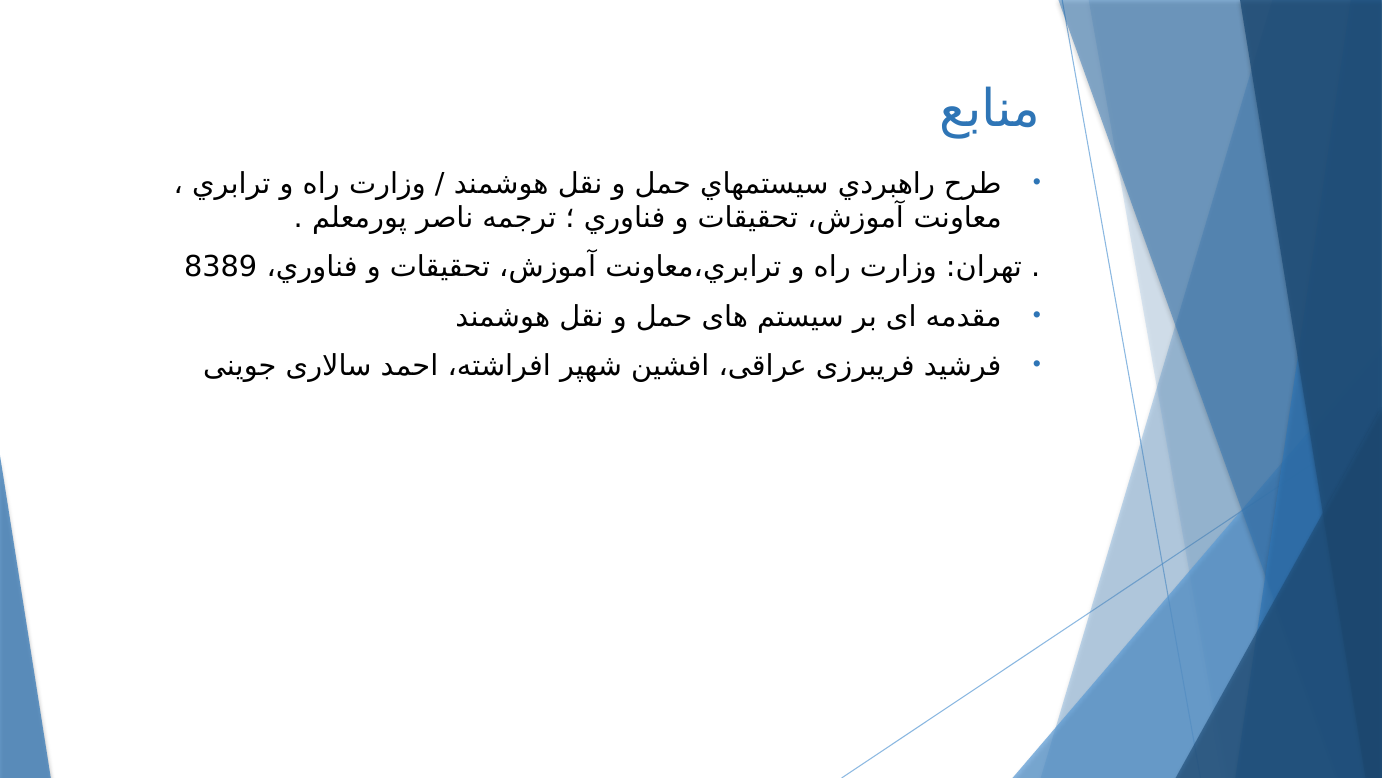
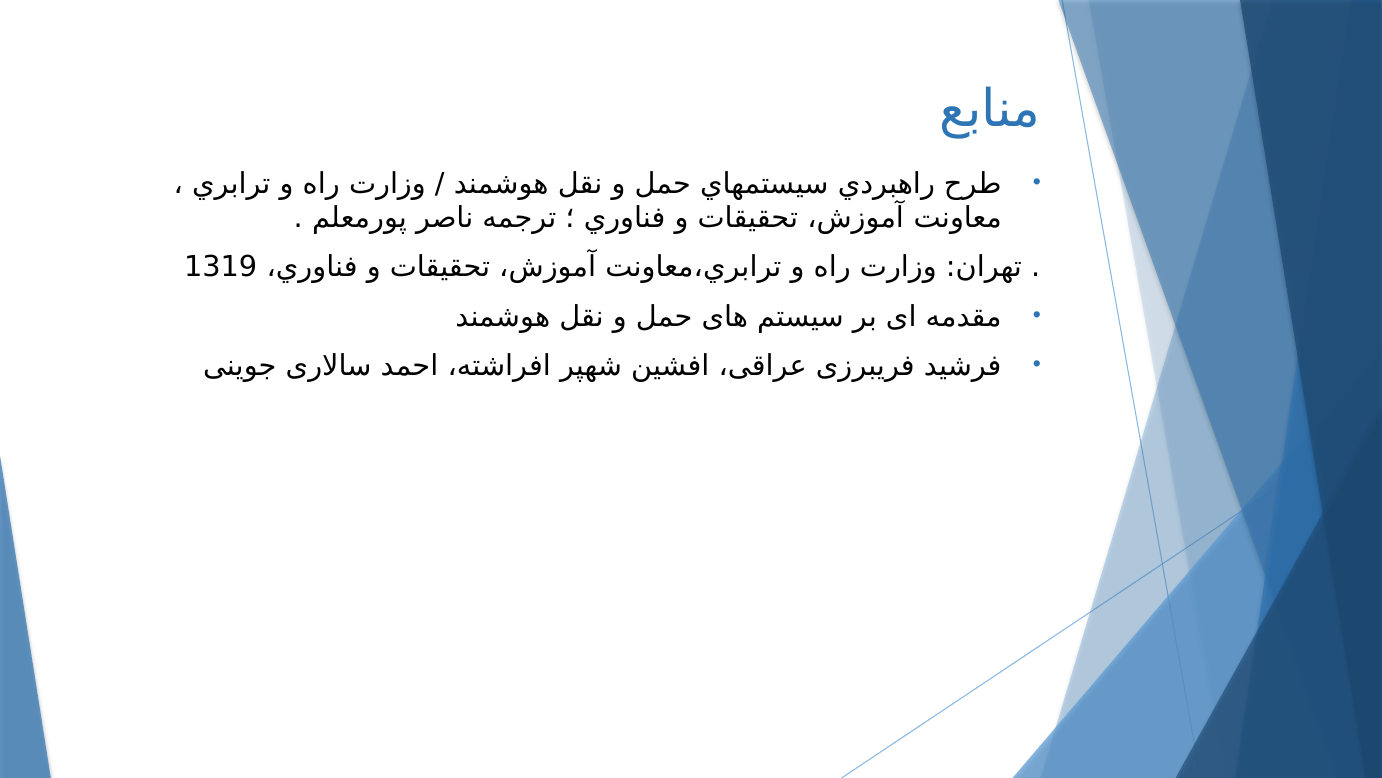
8389: 8389 -> 1319 (221, 267)
